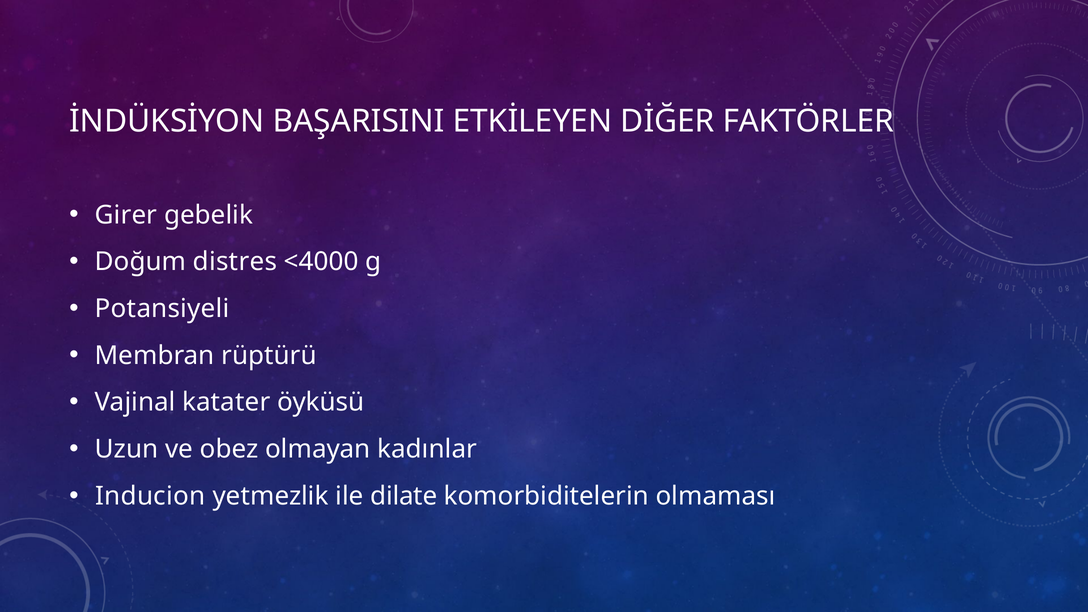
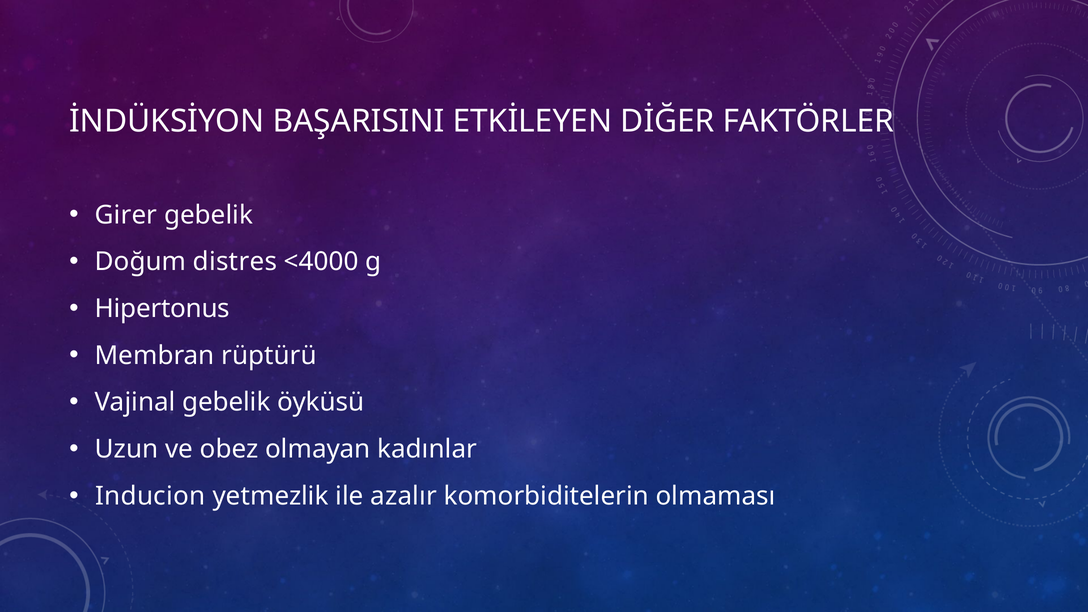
Potansiyeli: Potansiyeli -> Hipertonus (162, 309)
Vajinal katater: katater -> gebelik (226, 402)
dilate: dilate -> azalır (404, 496)
